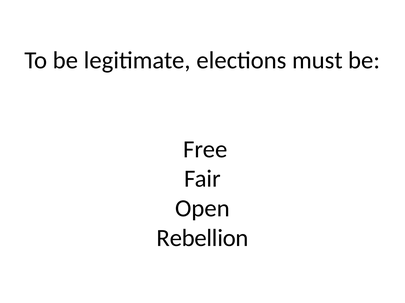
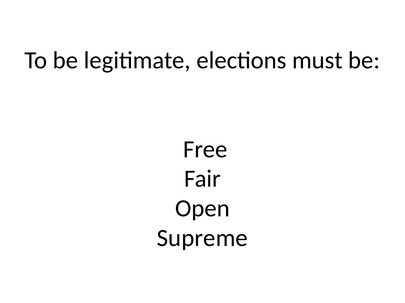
Rebellion: Rebellion -> Supreme (202, 239)
